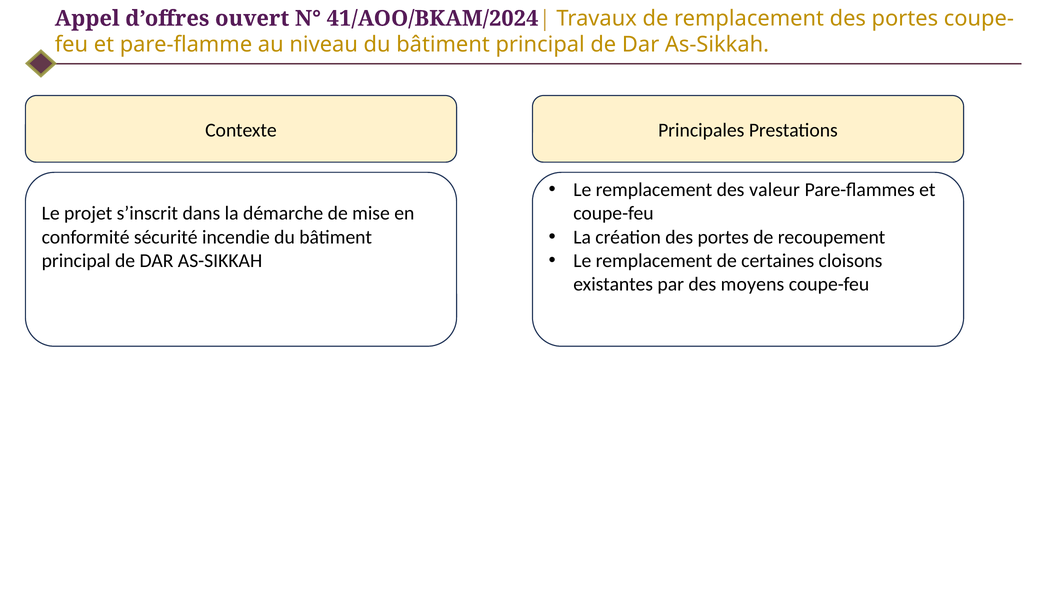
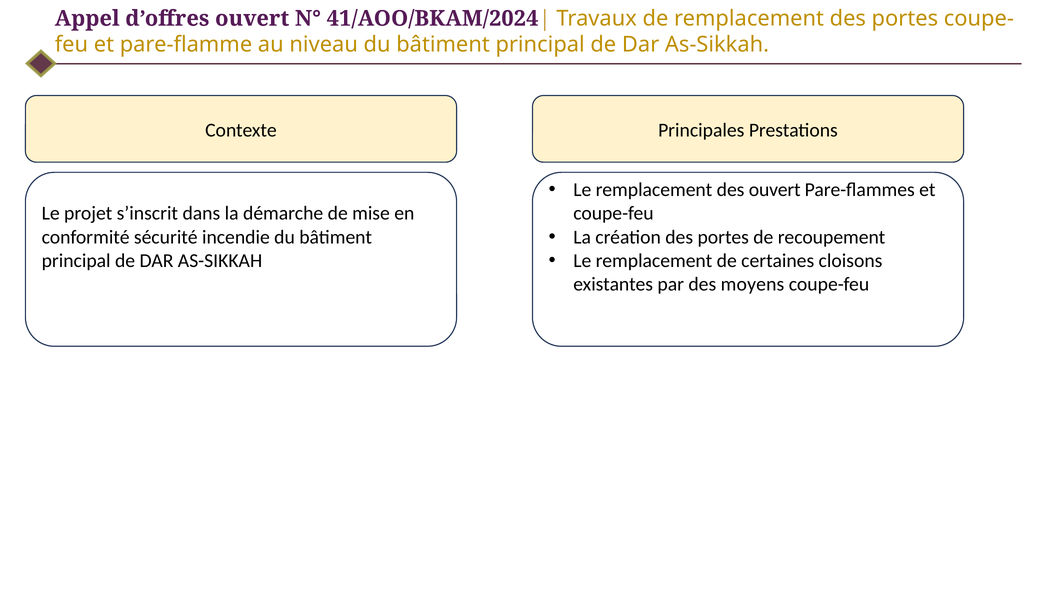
des valeur: valeur -> ouvert (775, 190)
